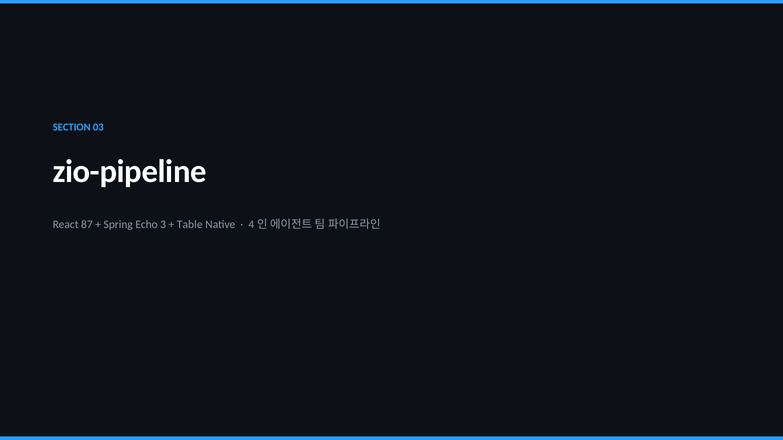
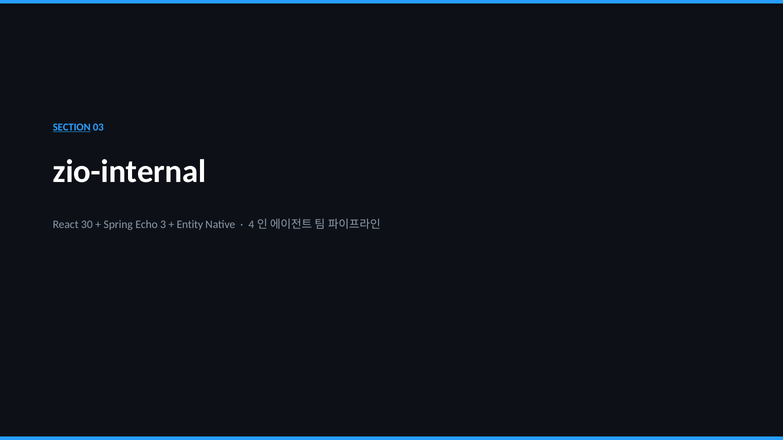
SECTION underline: none -> present (72, 127)
zio-pipeline: zio-pipeline -> zio-internal (129, 172)
87: 87 -> 30 (87, 225)
Table: Table -> Entity (190, 225)
